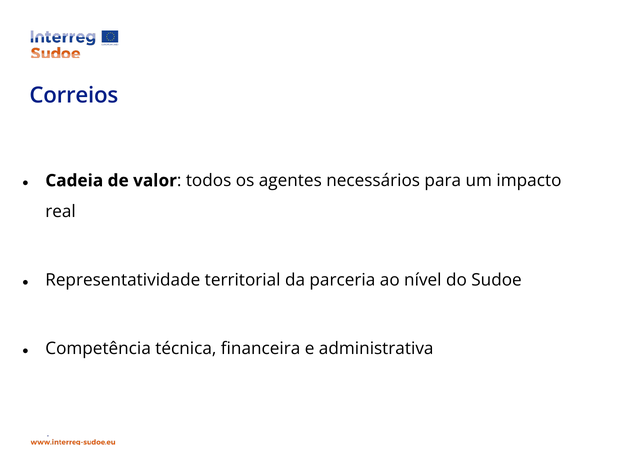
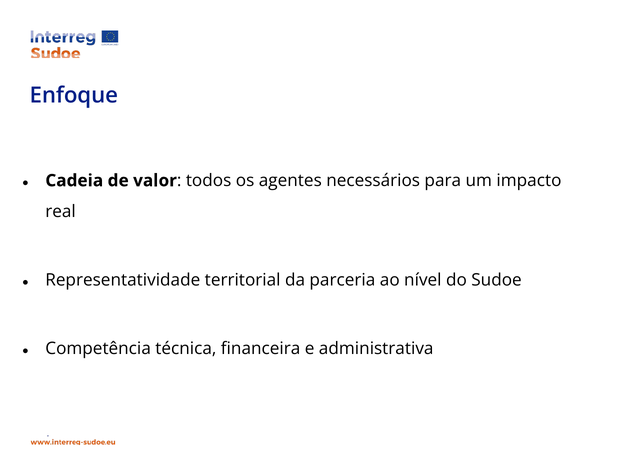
Correios: Correios -> Enfoque (74, 95)
